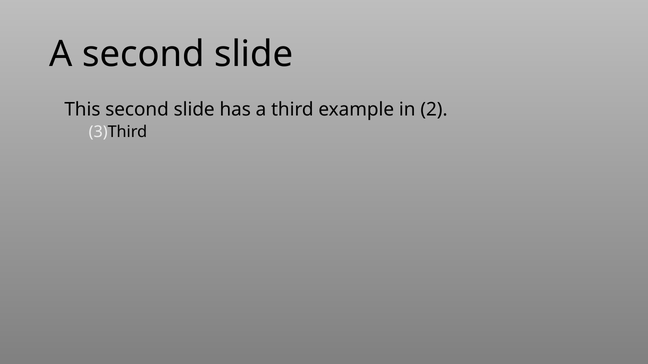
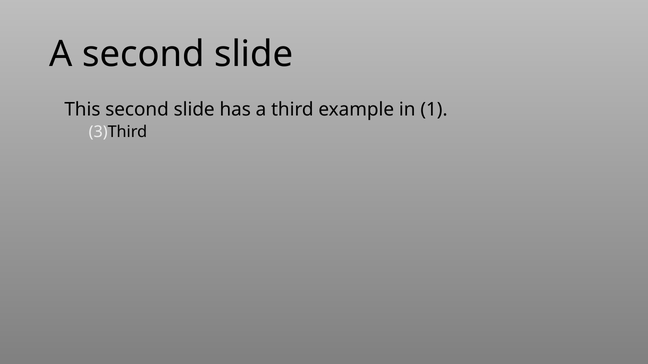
2: 2 -> 1 (434, 110)
